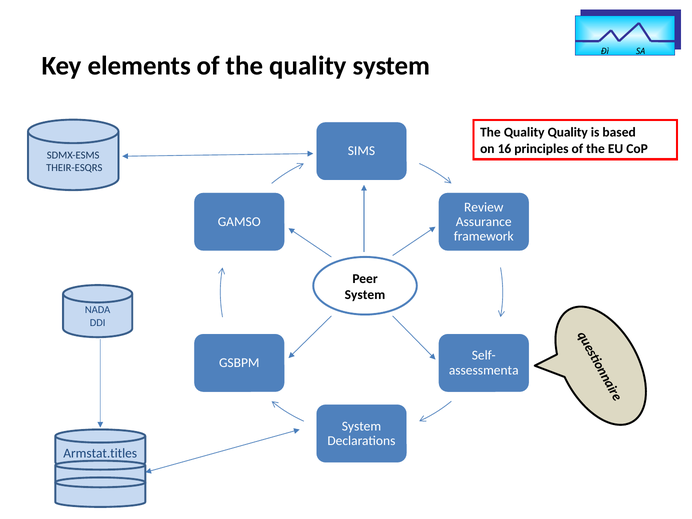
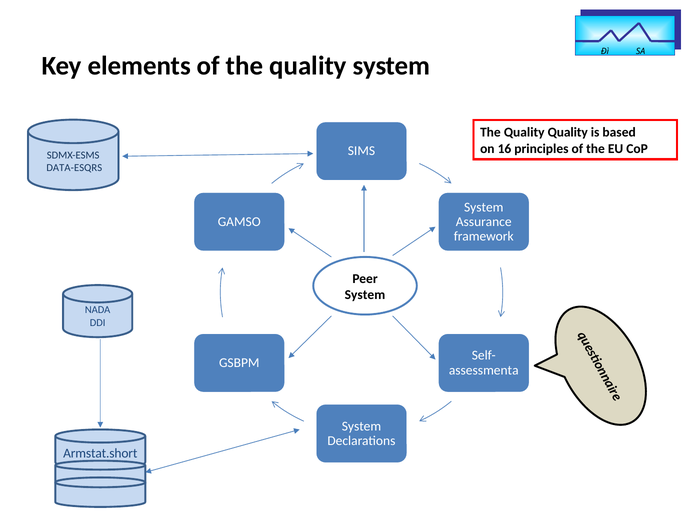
THEIR-ESQRS: THEIR-ESQRS -> DATA-ESQRS (74, 168)
Review: Review -> System (484, 207)
Armstat.titles: Armstat.titles -> Armstat.short (100, 453)
